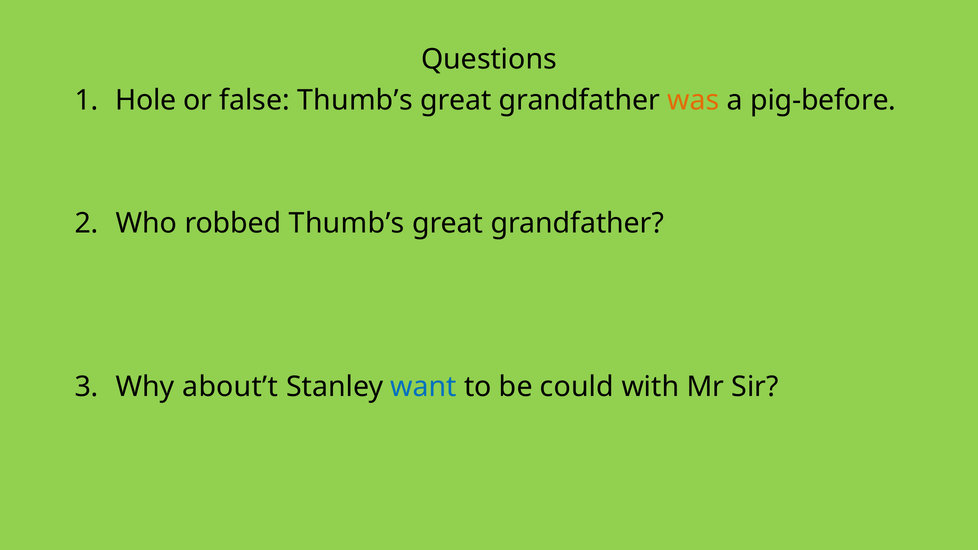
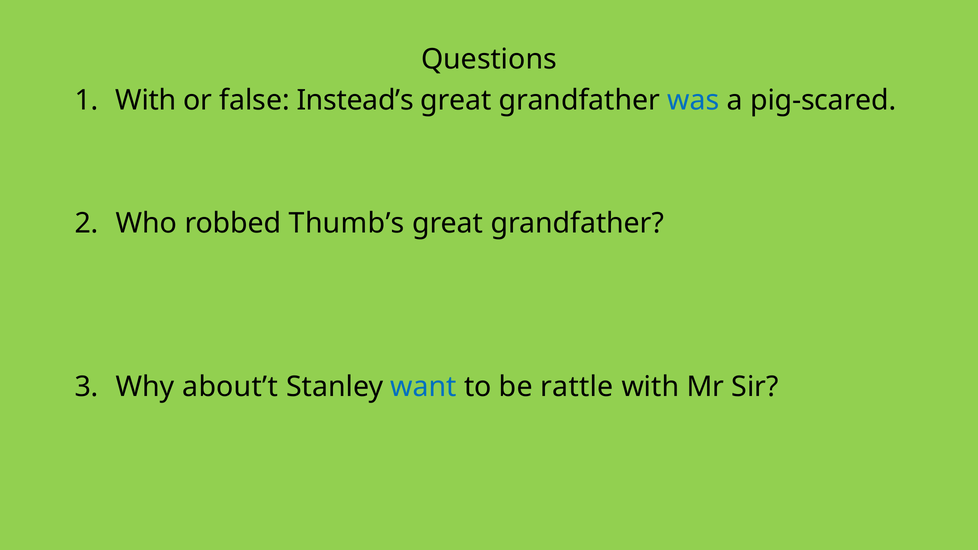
Hole: Hole -> With (146, 100)
false Thumb’s: Thumb’s -> Instead’s (355, 100)
was colour: orange -> blue (694, 100)
pig-before: pig-before -> pig-scared (823, 100)
could: could -> rattle (577, 387)
